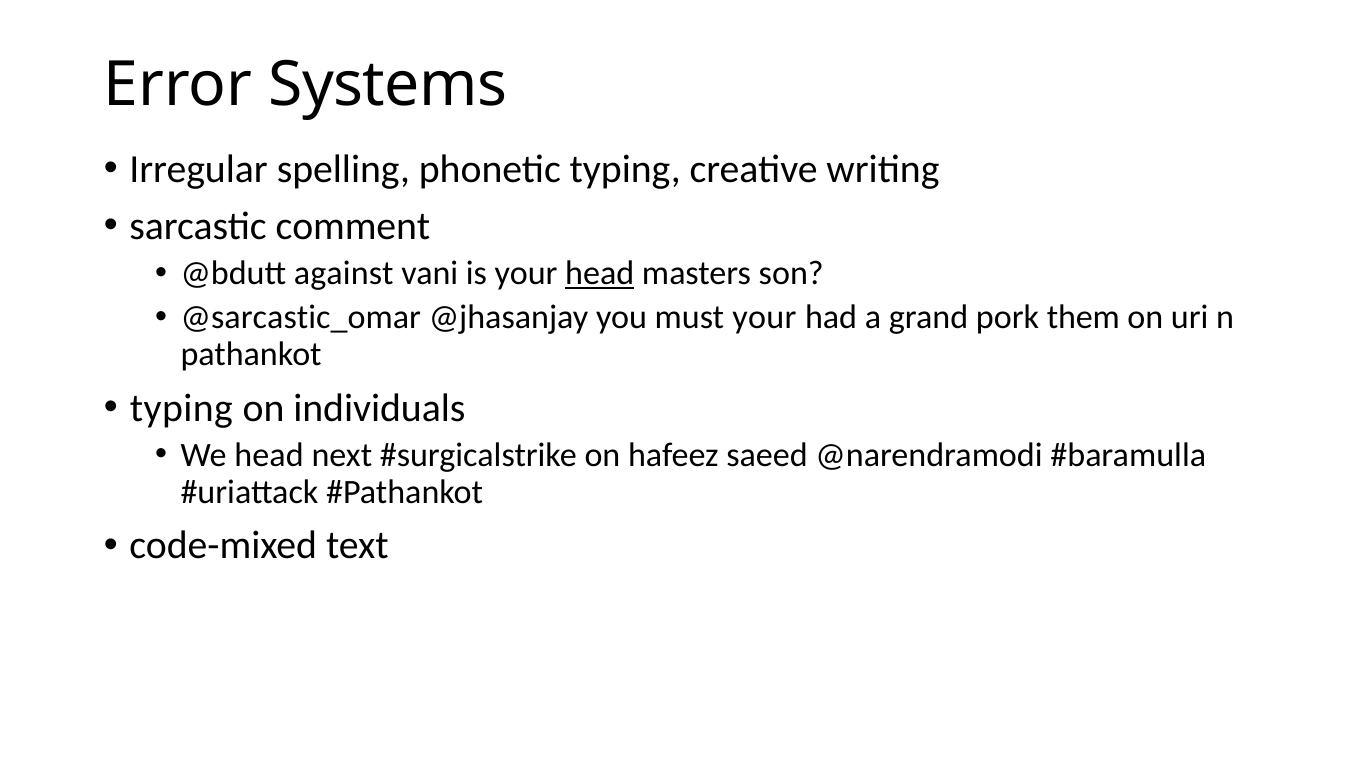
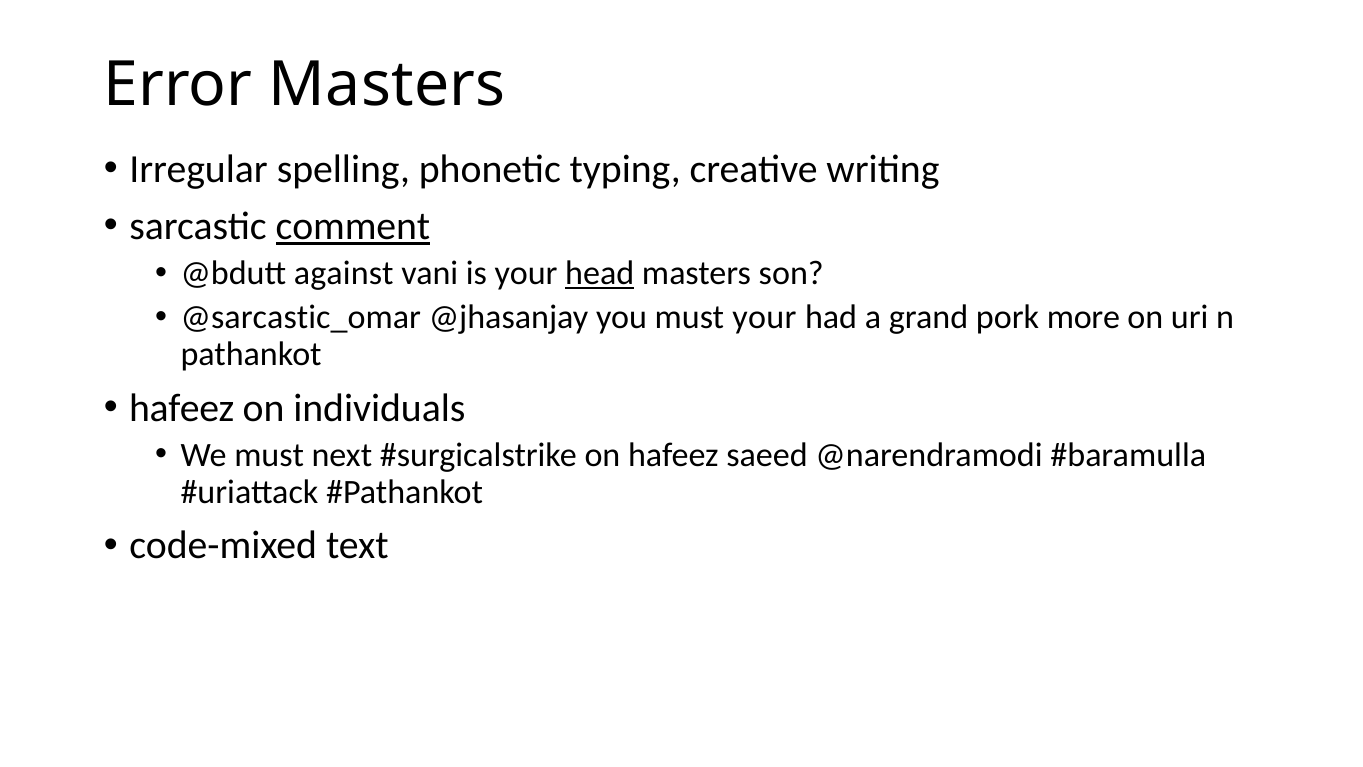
Error Systems: Systems -> Masters (387, 85)
comment underline: none -> present (353, 226)
them: them -> more (1083, 317)
typing: typing -> hafeez (182, 408)
We head: head -> must (269, 455)
